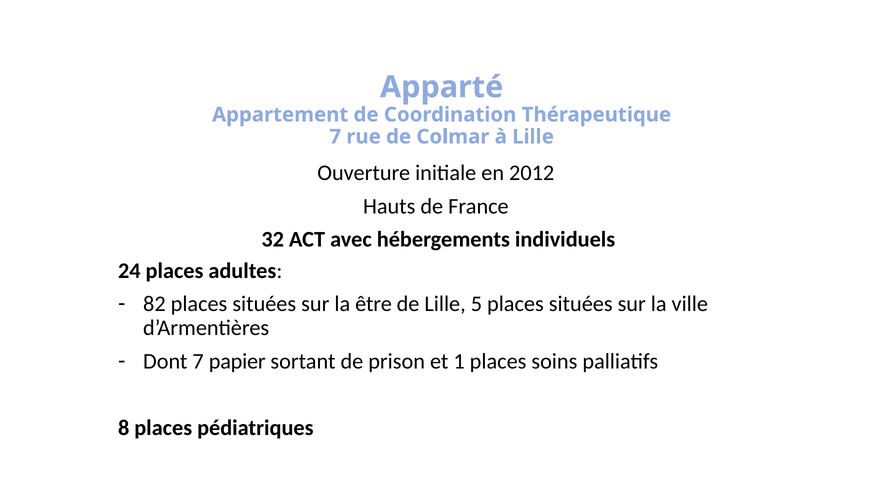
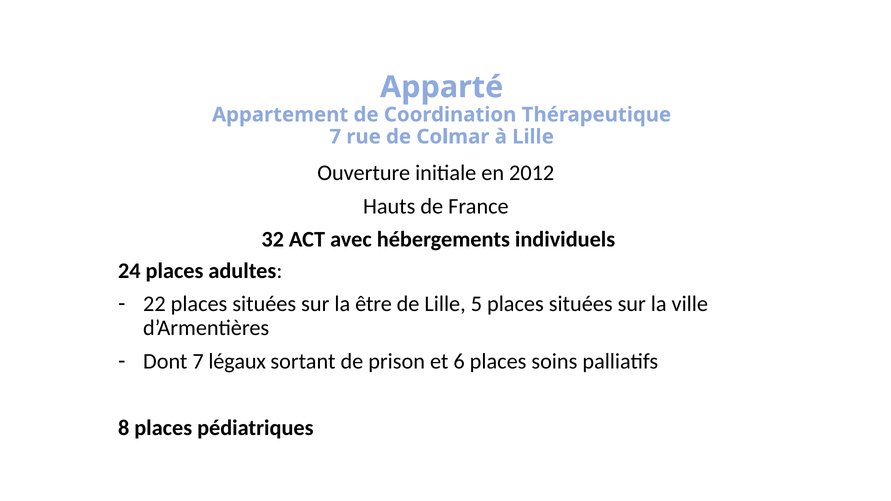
82: 82 -> 22 (154, 304)
papier: papier -> légaux (237, 361)
1: 1 -> 6 (459, 361)
